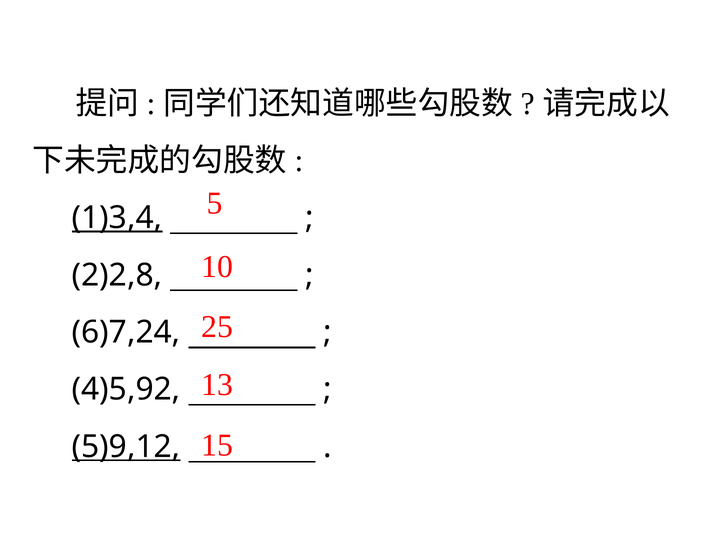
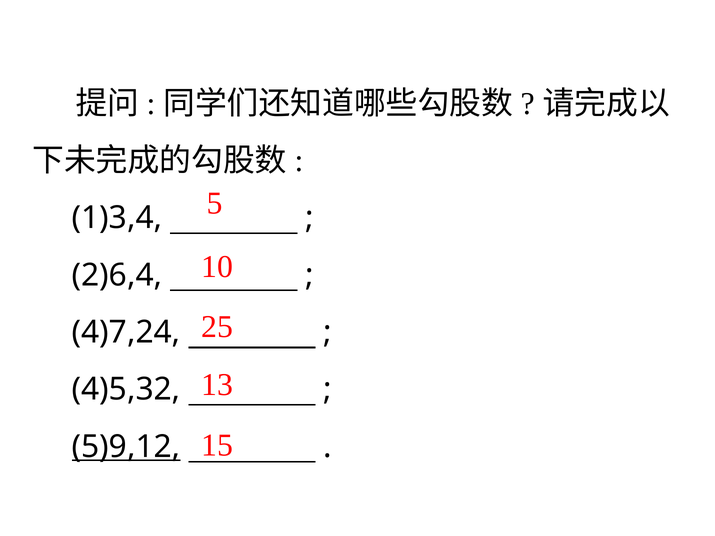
1)3,4 underline: present -> none (117, 218)
2)2,8: 2)2,8 -> 2)6,4 (117, 275)
6)7,24: 6)7,24 -> 4)7,24 (126, 332)
4)5,92: 4)5,92 -> 4)5,32 (126, 390)
